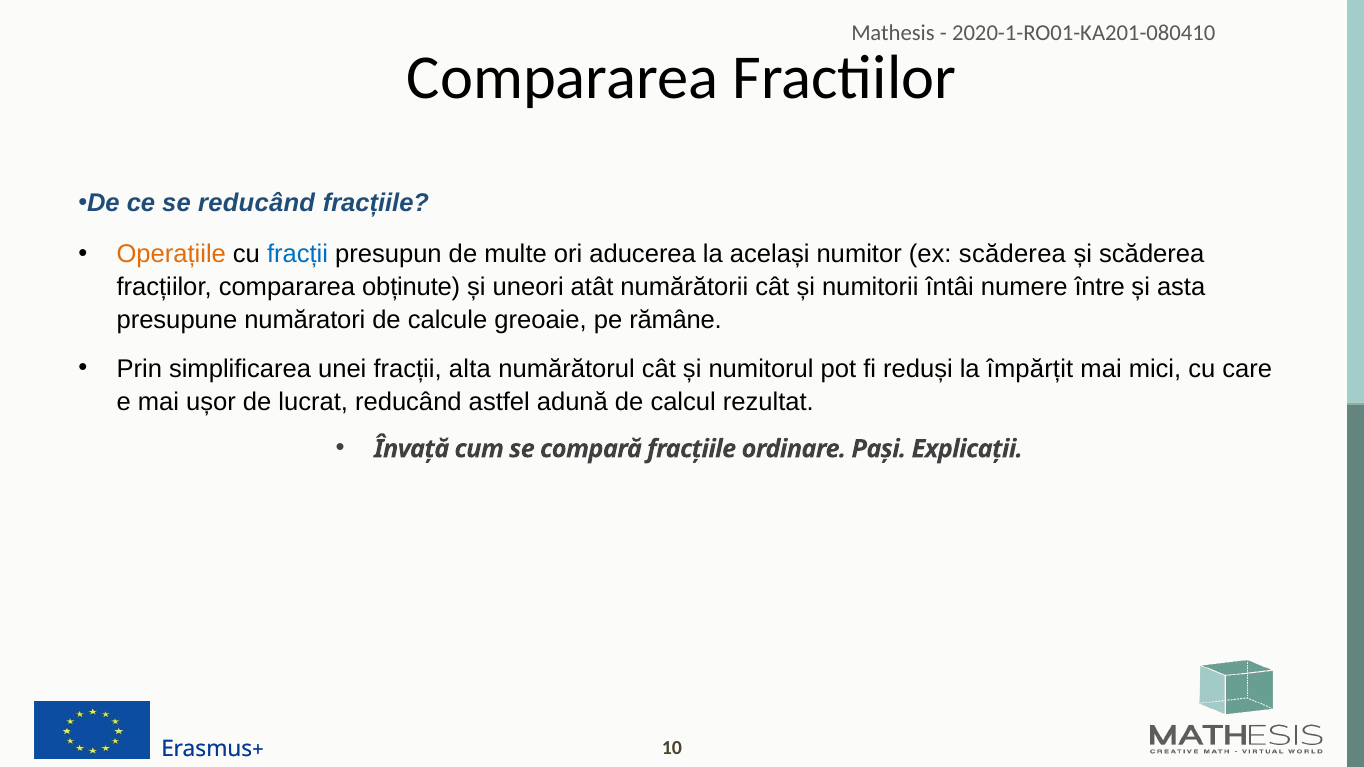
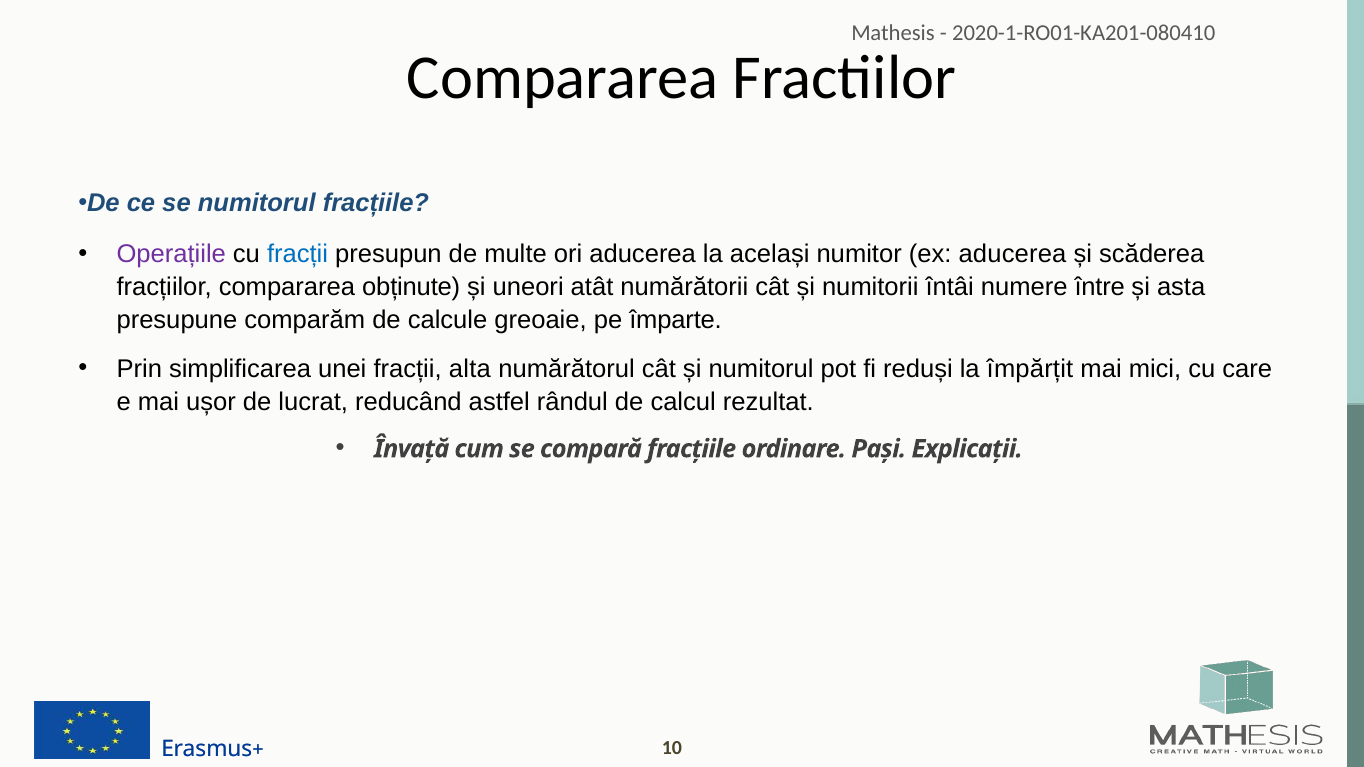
se reducând: reducând -> numitorul (257, 203)
Operațiile colour: orange -> purple (171, 254)
ex scăderea: scăderea -> aducerea (1013, 254)
număratori: număratori -> comparăm (305, 320)
rămâne: rămâne -> împarte (676, 320)
adună: adună -> rândul (572, 402)
